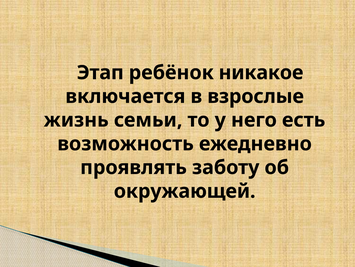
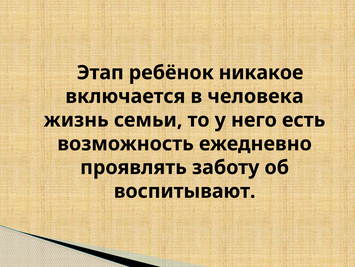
взрослые: взрослые -> человека (256, 96)
окружающей: окружающей -> воспитывают (185, 191)
